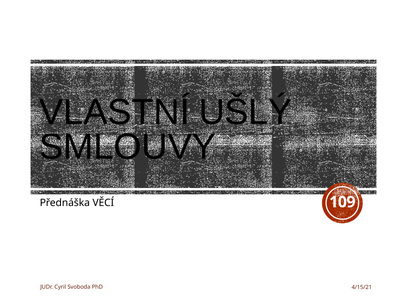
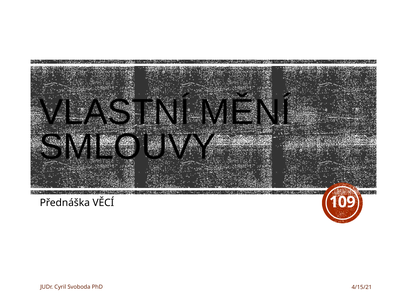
UŠLÝ: UŠLÝ -> MĚNÍ (245, 112)
